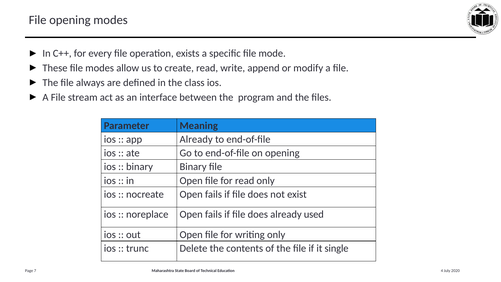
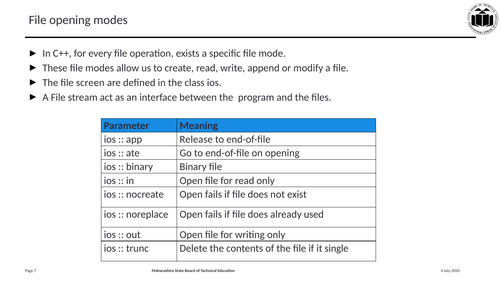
always: always -> screen (90, 83)
app Already: Already -> Release (196, 139)
